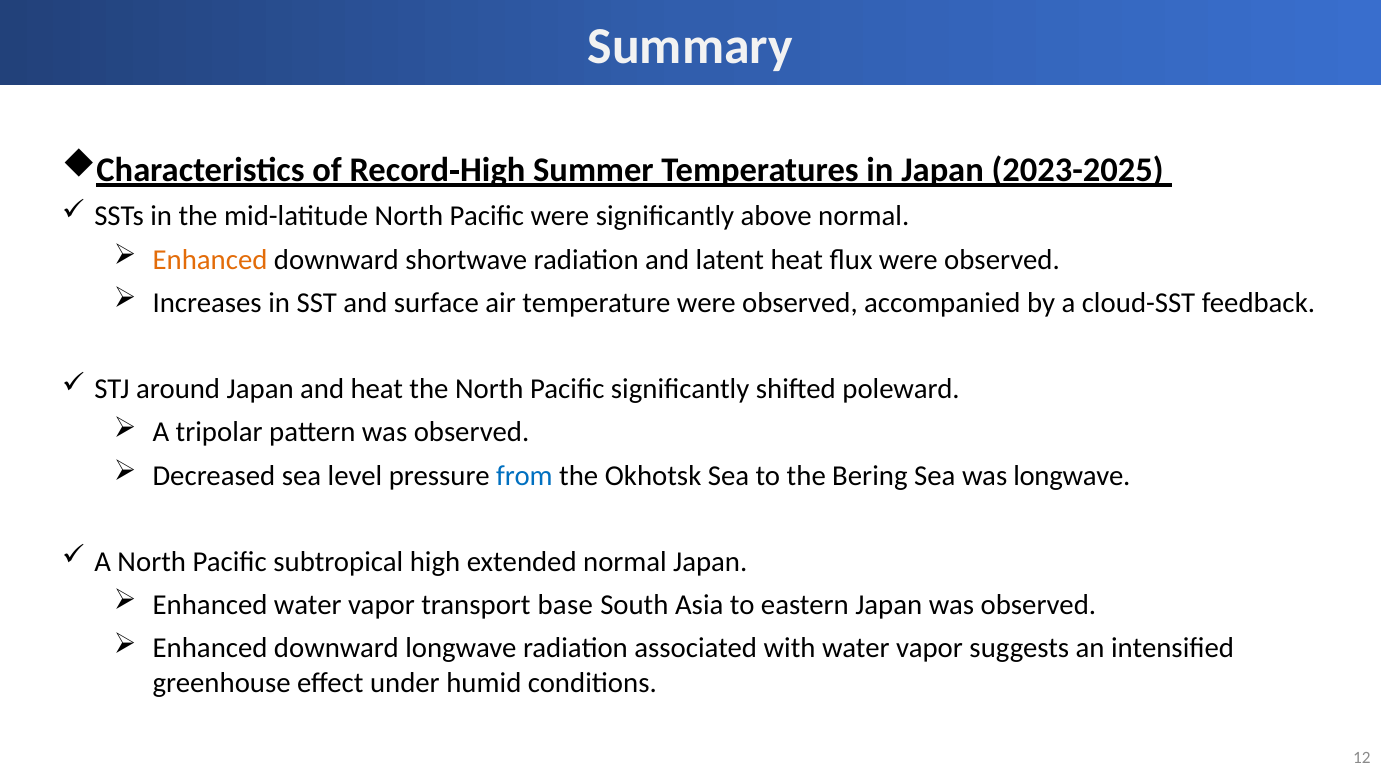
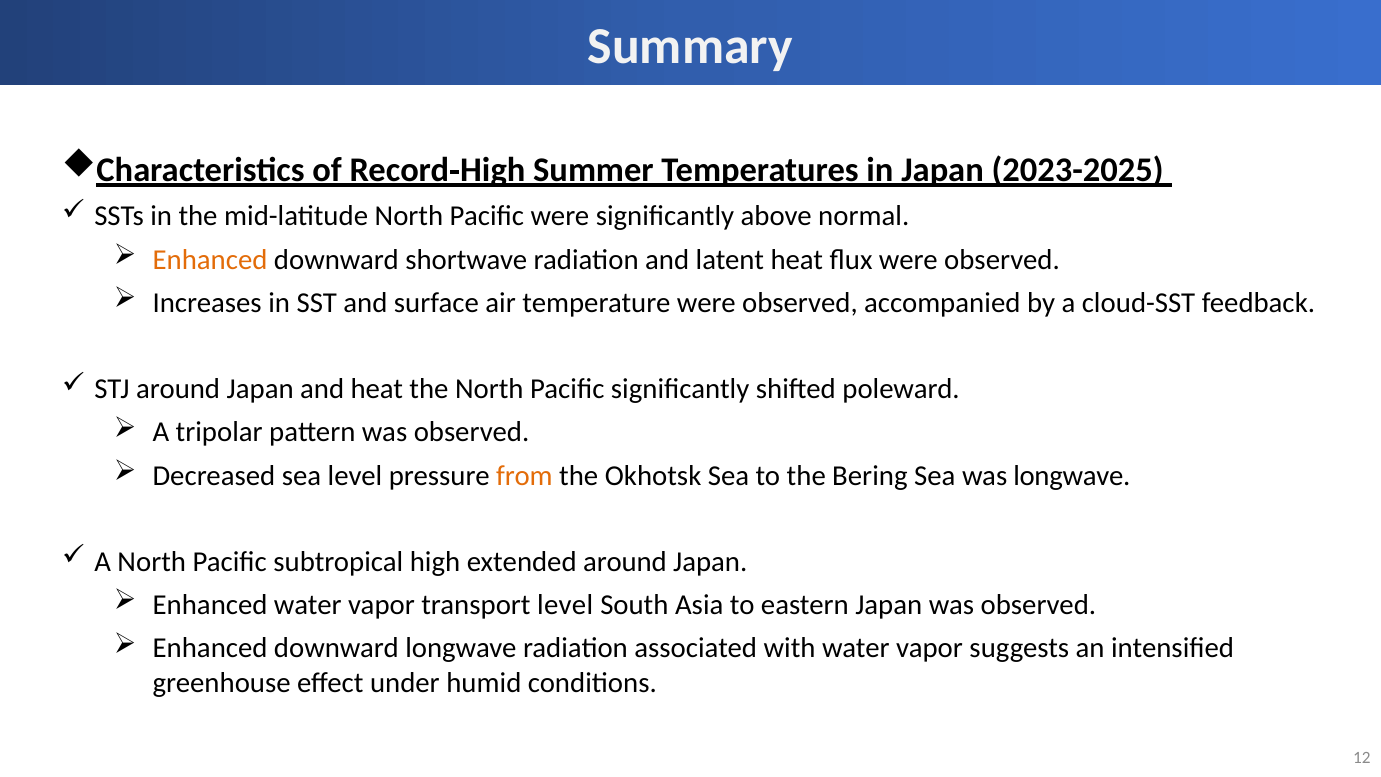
from colour: blue -> orange (524, 475)
extended normal: normal -> around (625, 562)
transport base: base -> level (565, 605)
